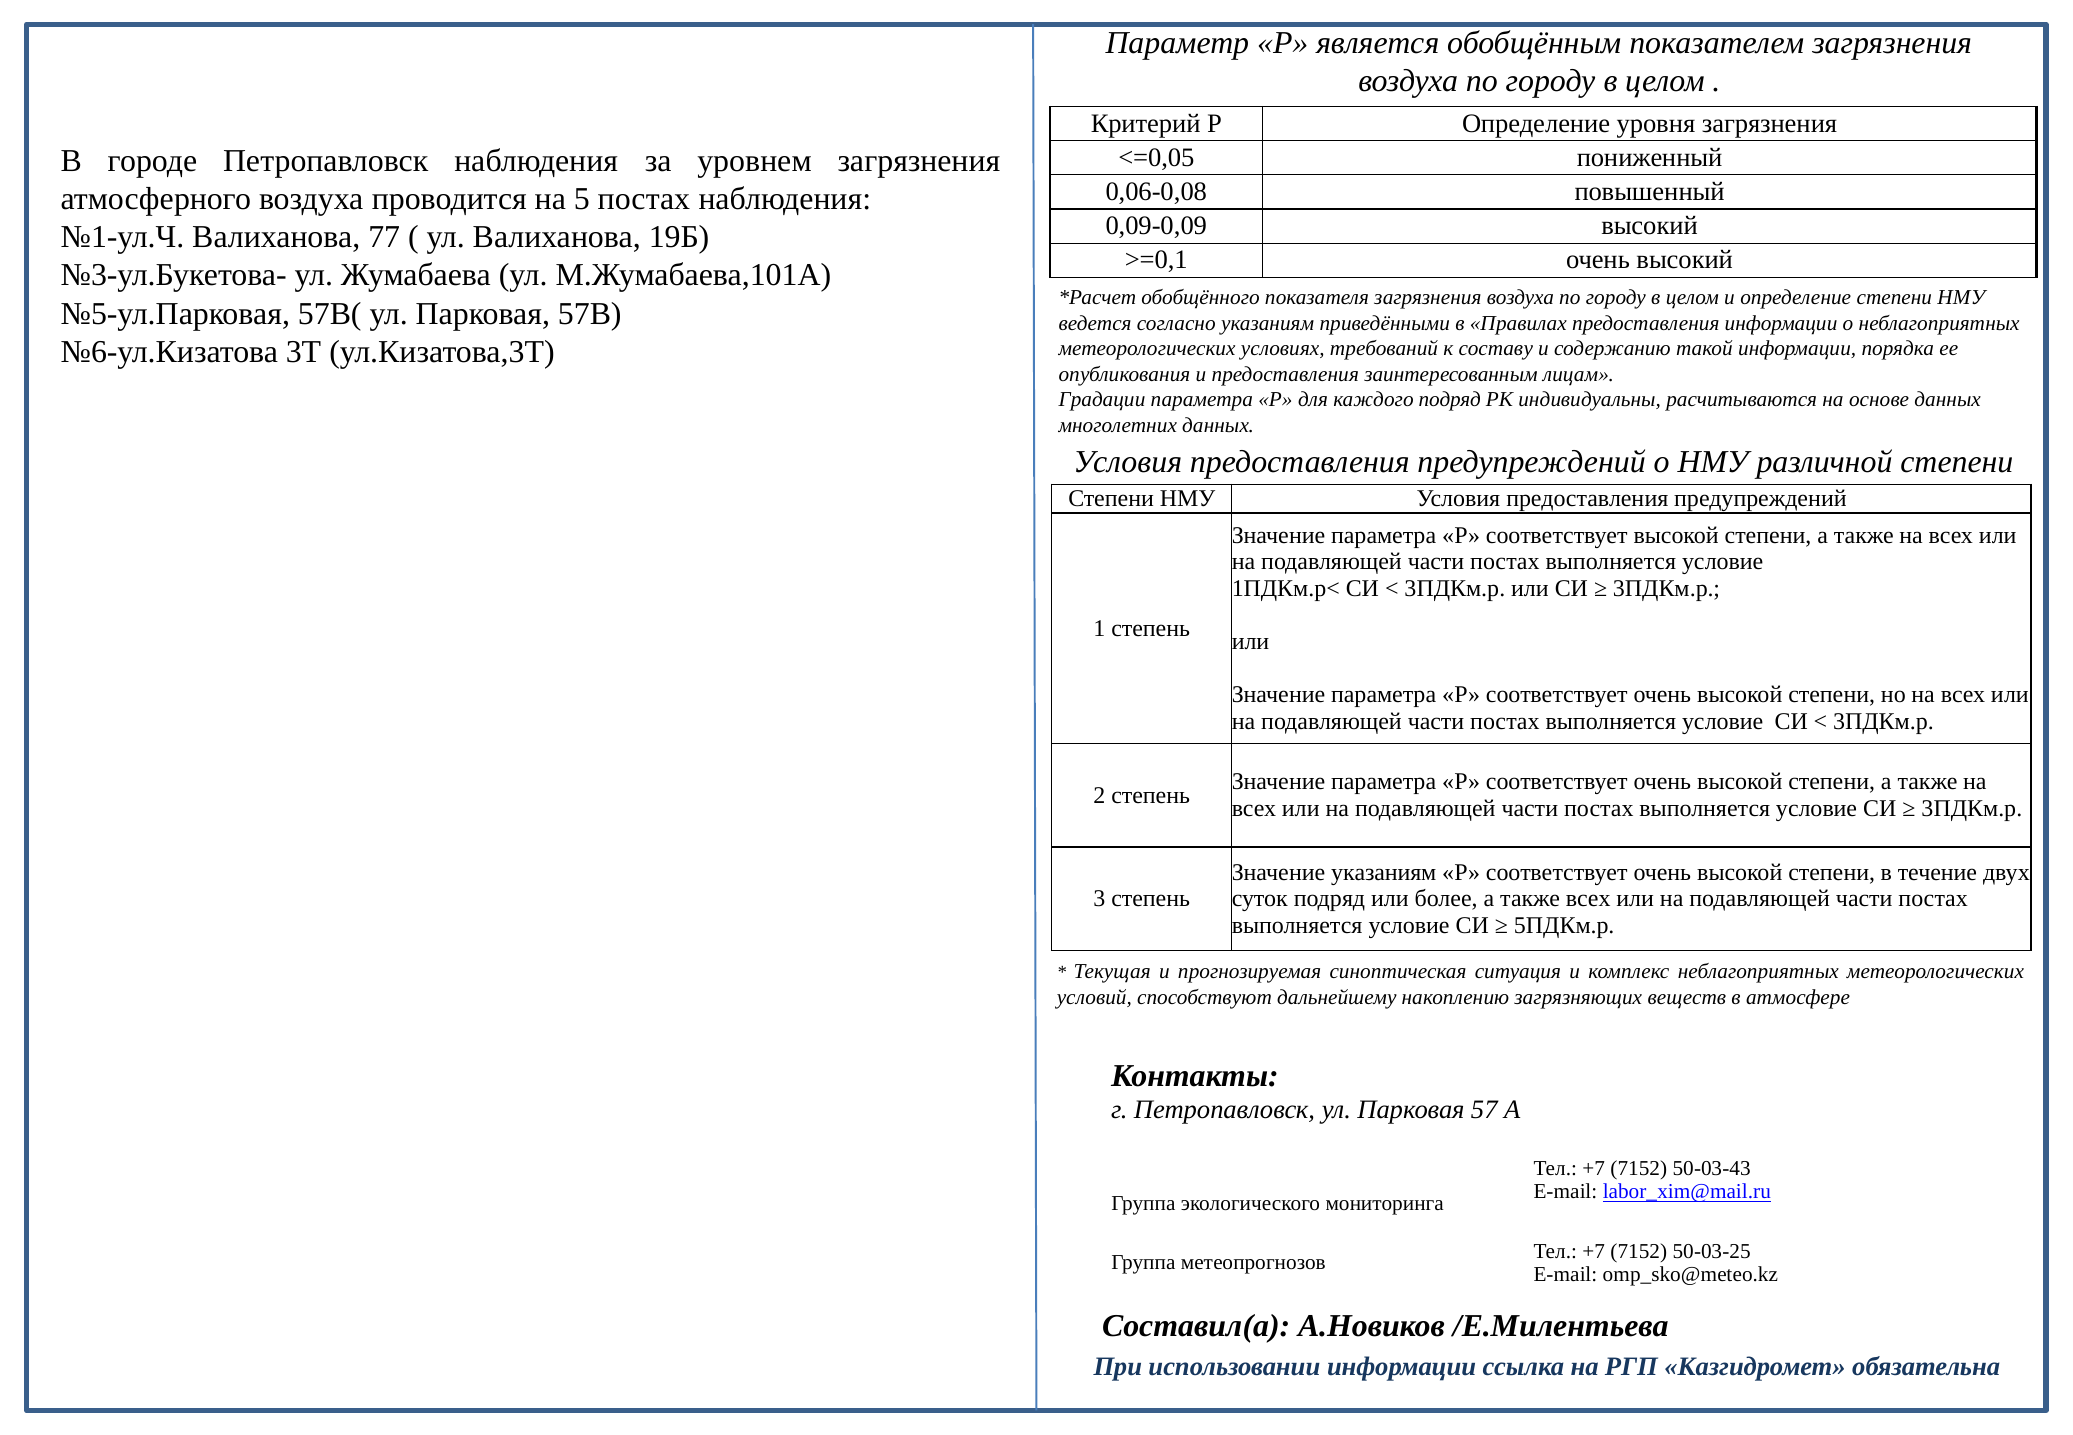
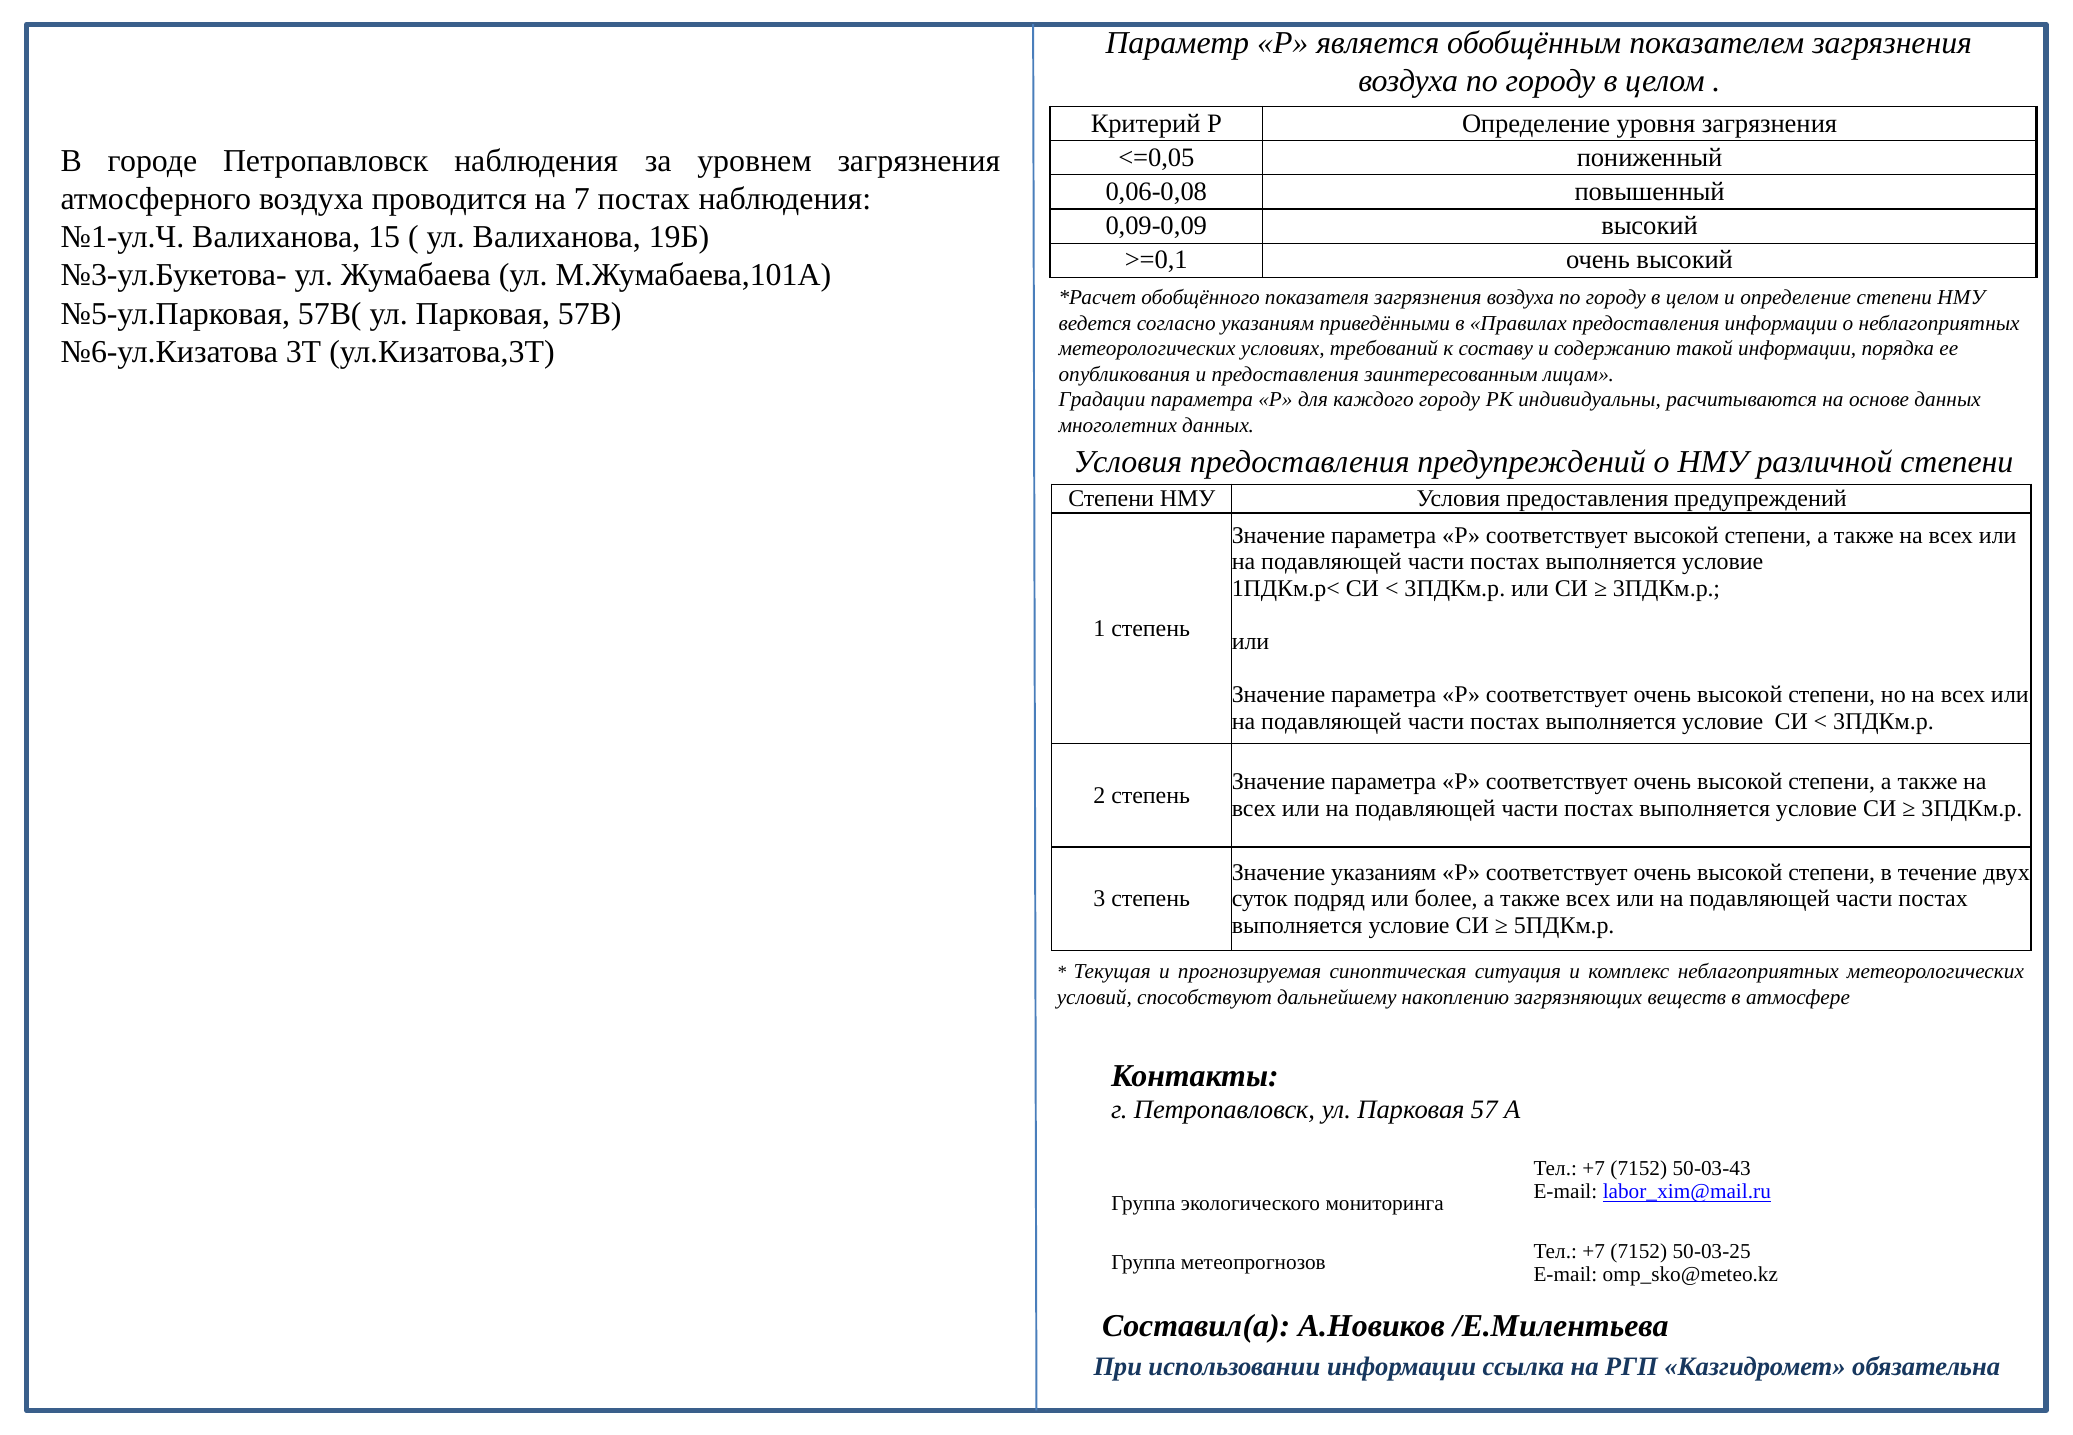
5: 5 -> 7 (582, 199)
77: 77 -> 15 (384, 237)
каждого подряд: подряд -> городу (1450, 400)
